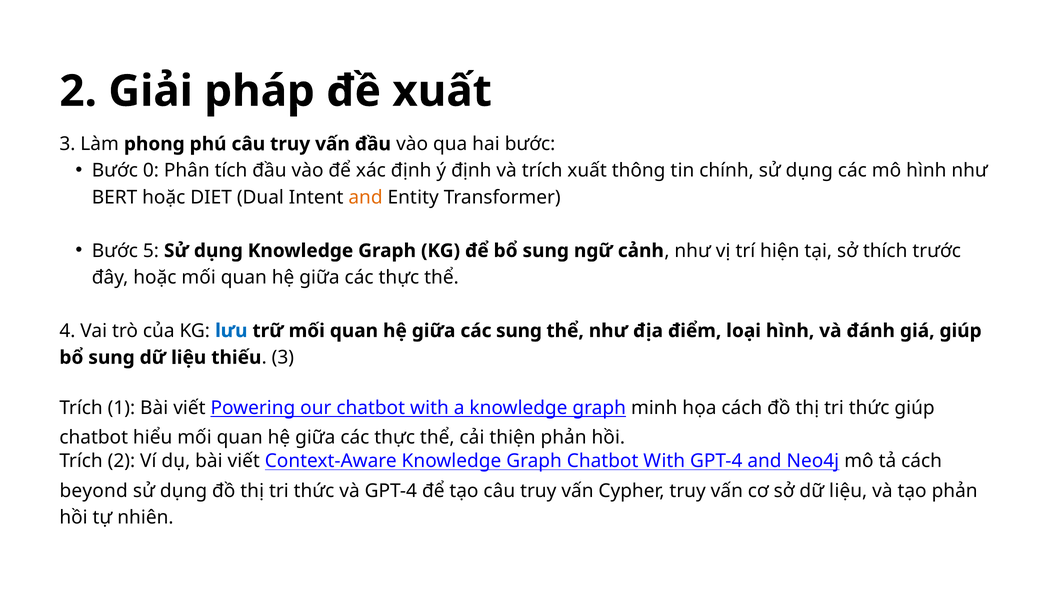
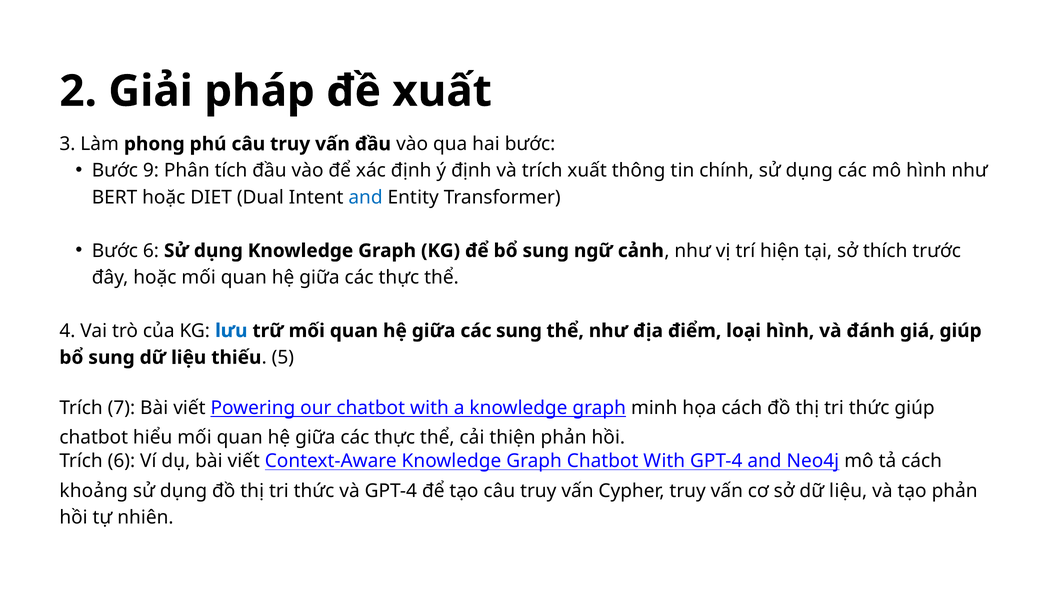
0: 0 -> 9 (151, 171)
and colour: orange -> blue (366, 197)
Bước 5: 5 -> 6 (151, 251)
3: 3 -> 5 (283, 358)
1: 1 -> 7 (121, 408)
Trích 2: 2 -> 6 (121, 461)
beyond: beyond -> khoảng (94, 491)
